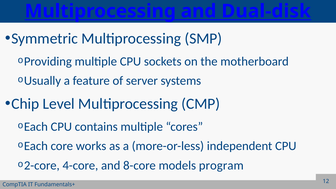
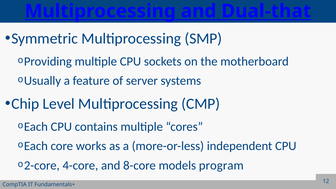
Dual-disk: Dual-disk -> Dual-that (266, 11)
